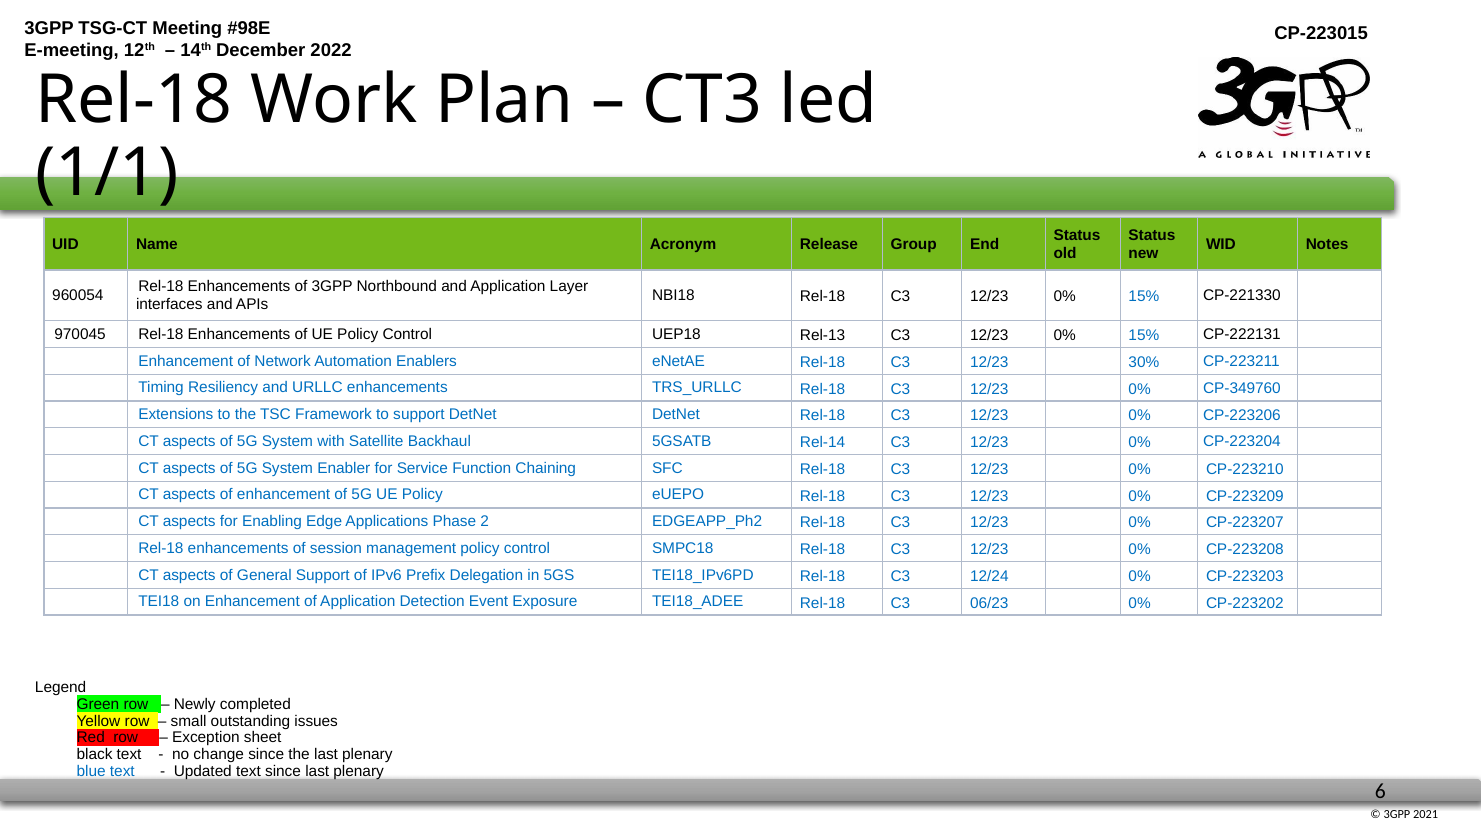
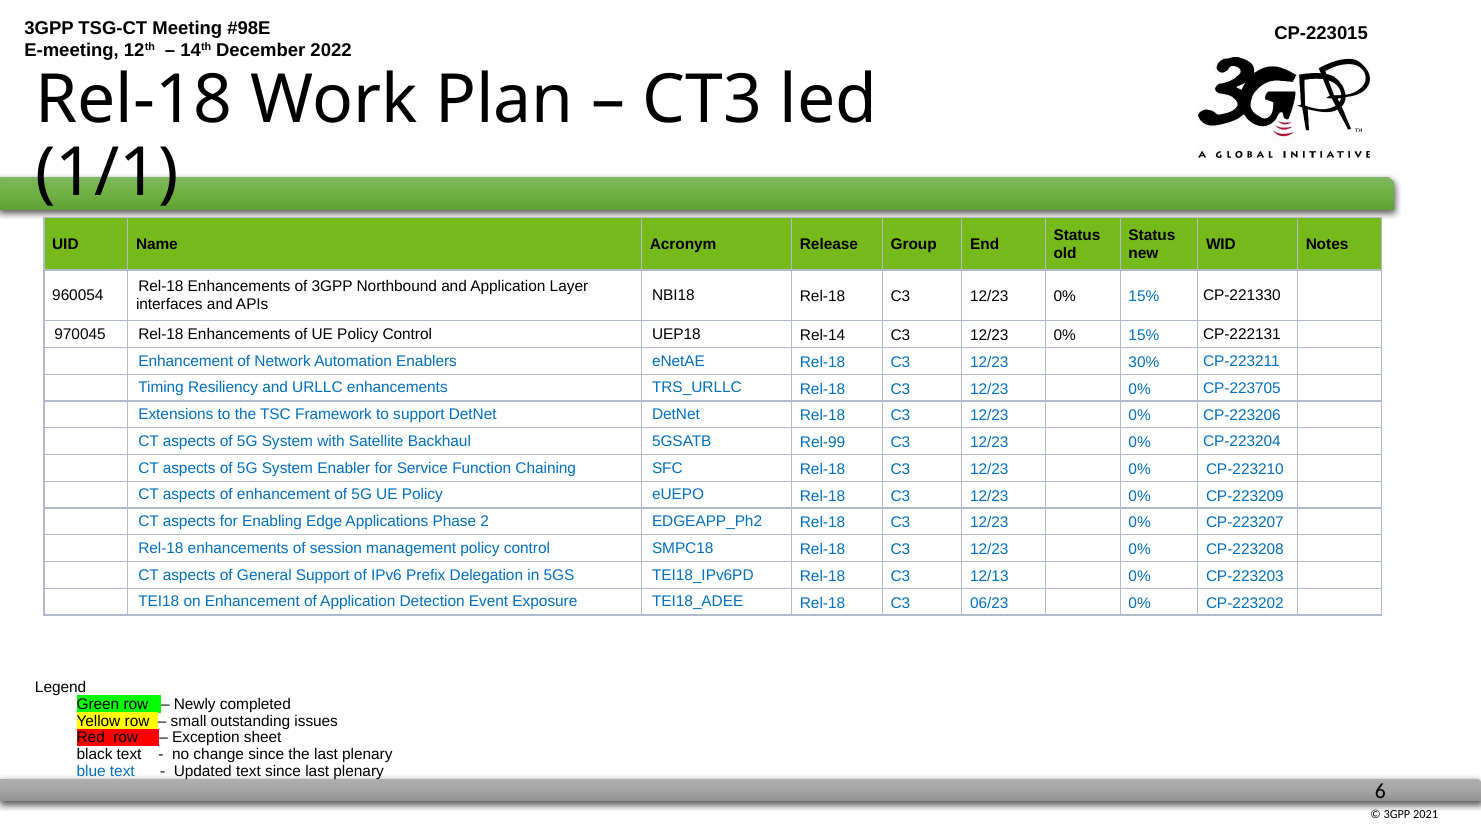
Rel-13: Rel-13 -> Rel-14 (823, 335)
CP-349760: CP-349760 -> CP-223705 (1242, 388)
Rel-14: Rel-14 -> Rel-99 (823, 442)
12/24: 12/24 -> 12/13 (989, 576)
